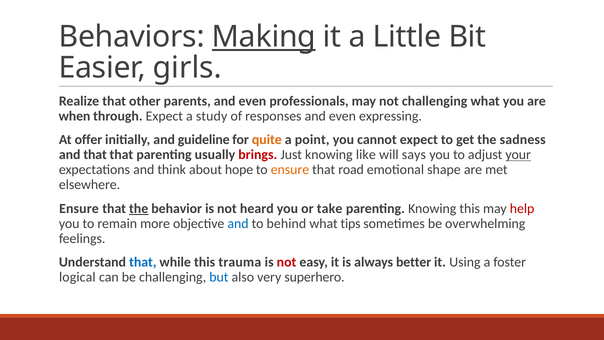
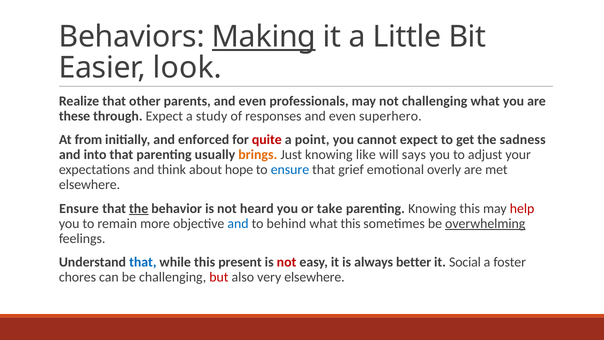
girls: girls -> look (187, 68)
when: when -> these (75, 116)
expressing: expressing -> superhero (390, 116)
offer: offer -> from (88, 140)
guideline: guideline -> enforced (204, 140)
quite colour: orange -> red (267, 140)
and that: that -> into (95, 155)
brings colour: red -> orange (258, 155)
your underline: present -> none (518, 155)
ensure colour: orange -> blue (290, 170)
road: road -> grief (351, 170)
shape: shape -> overly (444, 170)
what tips: tips -> this (351, 223)
overwhelming underline: none -> present (485, 223)
trauma: trauma -> present (240, 262)
Using: Using -> Social (465, 262)
logical: logical -> chores (77, 277)
but colour: blue -> red (219, 277)
very superhero: superhero -> elsewhere (315, 277)
